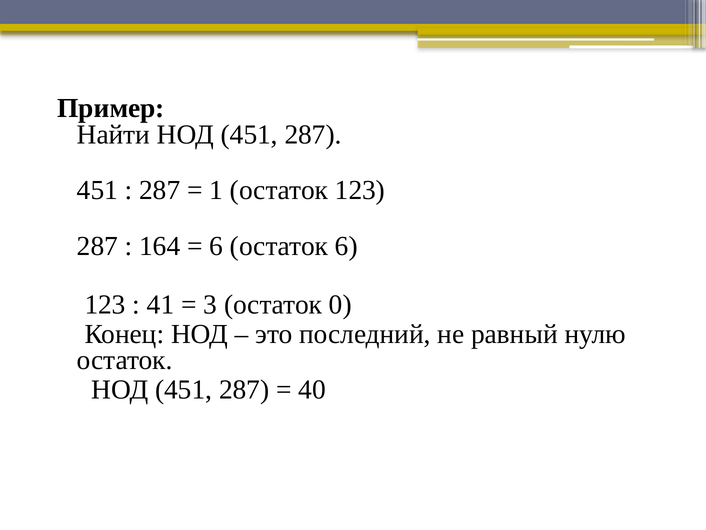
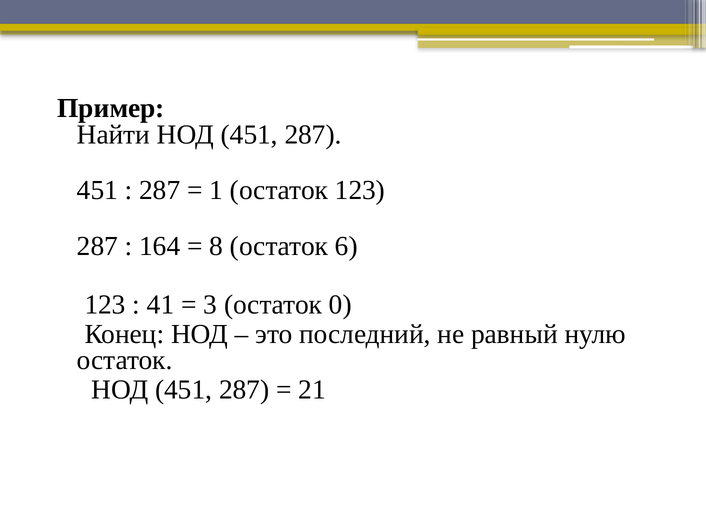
6: 6 -> 8 (216, 246)
40: 40 -> 21 (312, 389)
